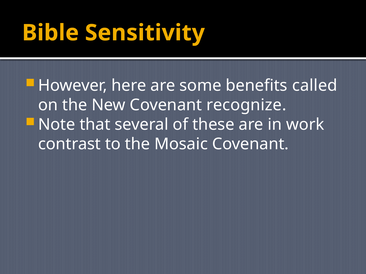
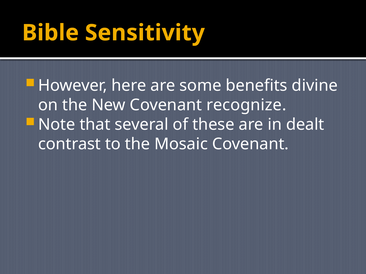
called: called -> divine (315, 86)
work: work -> dealt (305, 125)
